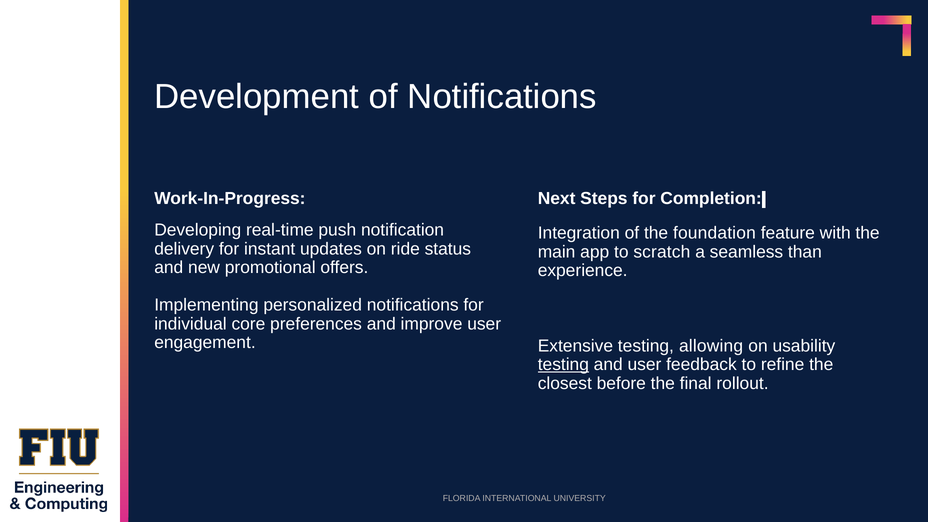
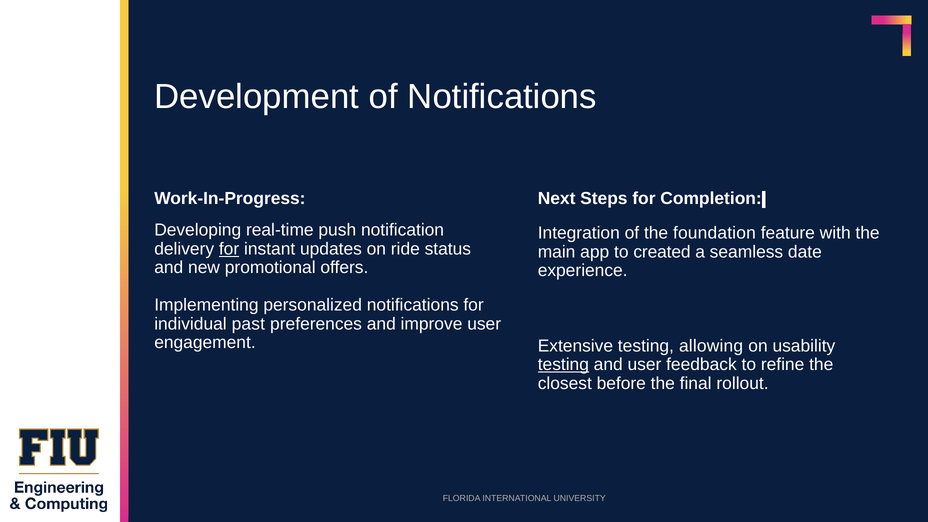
for underline: none -> present (229, 249)
scratch: scratch -> created (662, 252)
than: than -> date (805, 252)
core: core -> past (248, 324)
